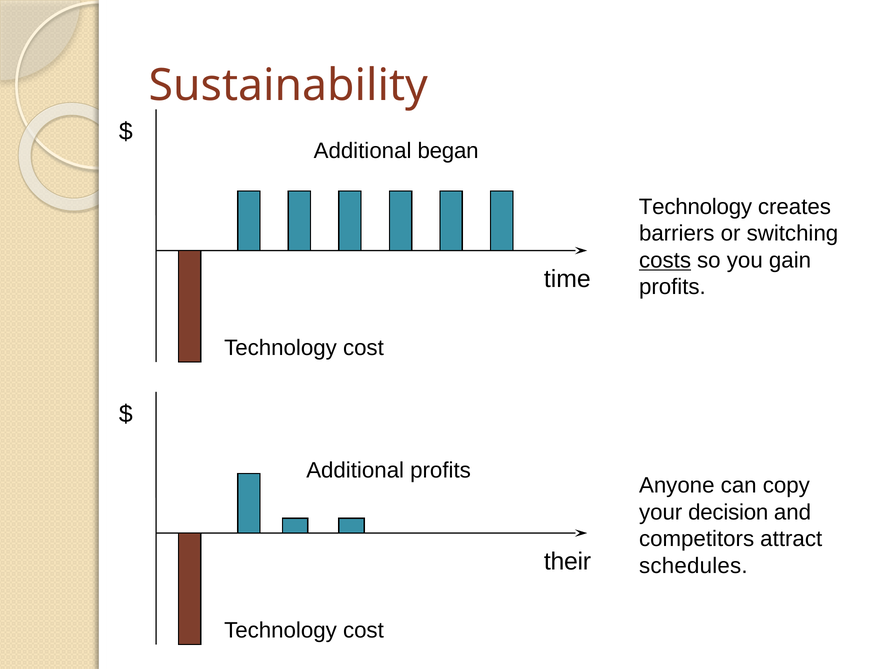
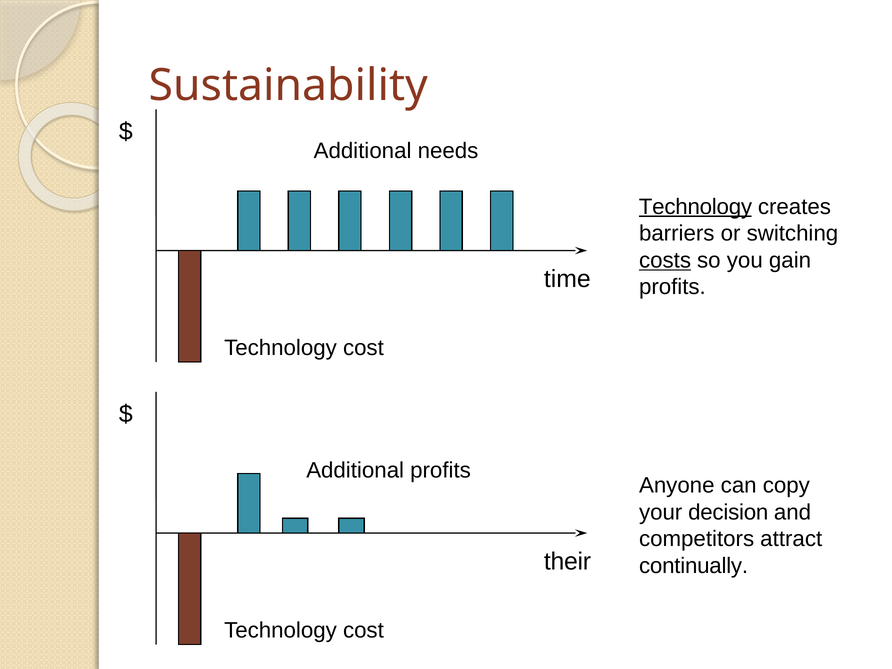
began: began -> needs (448, 151)
Technology underline: none -> present (695, 207)
schedules: schedules -> continually (694, 566)
